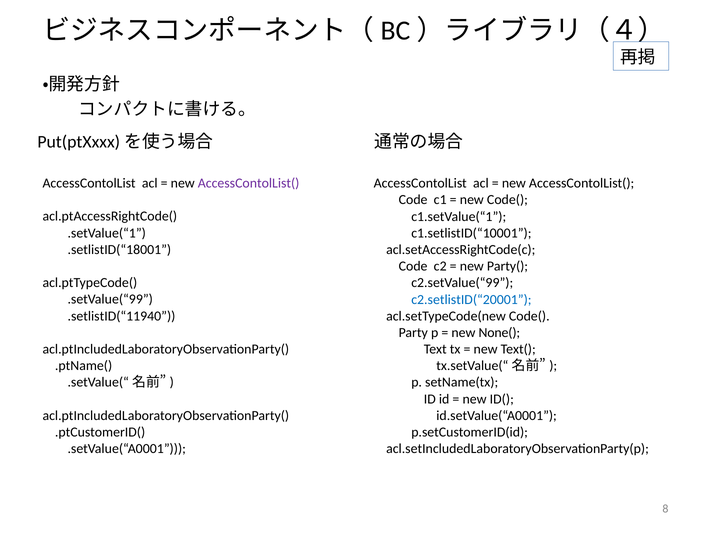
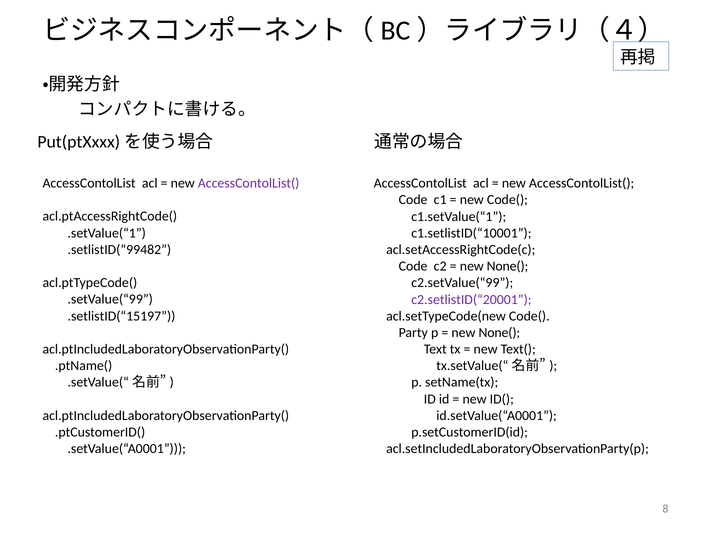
.setlistID(“18001: .setlistID(“18001 -> .setlistID(“99482 (119, 250)
Party(: Party( -> None( (507, 266)
c2.setlistID(“20001 colour: blue -> purple (471, 300)
.setlistID(“11940: .setlistID(“11940 -> .setlistID(“15197 (121, 316)
